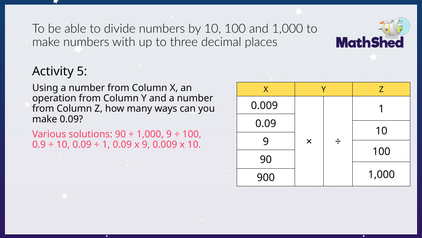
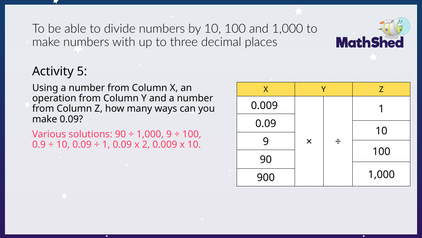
x 9: 9 -> 2 (146, 144)
